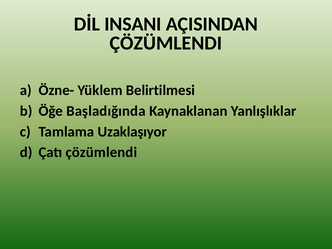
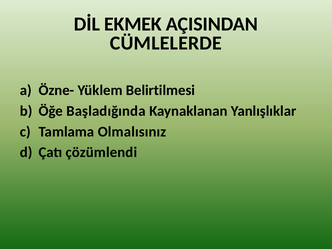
INSANI: INSANI -> EKMEK (133, 24)
ÇÖZÜMLENDI: ÇÖZÜMLENDI -> CÜMLELERDE (166, 43)
Uzaklaşıyor: Uzaklaşıyor -> Olmalısınız (132, 132)
